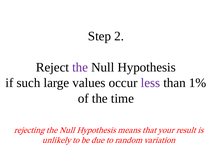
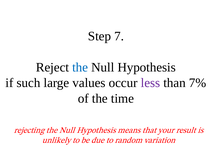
2: 2 -> 7 (119, 36)
the colour: purple -> blue (80, 67)
1%: 1% -> 7% (198, 83)
